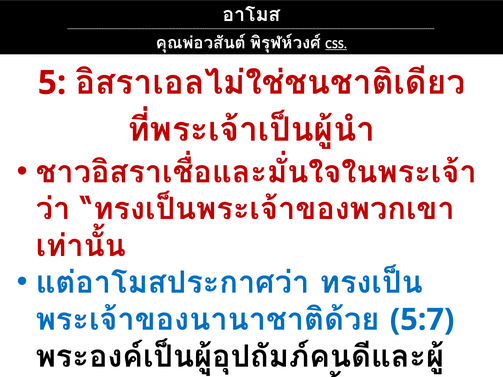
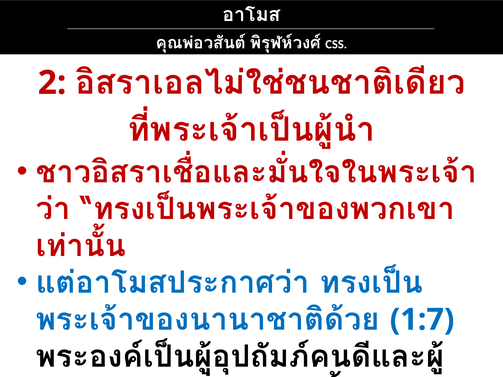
CSS underline: present -> none (336, 44)
5: 5 -> 2 (52, 83)
5:7: 5:7 -> 1:7 (422, 320)
